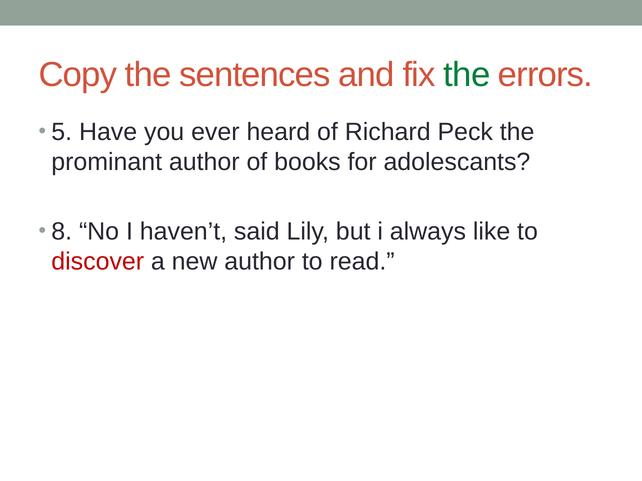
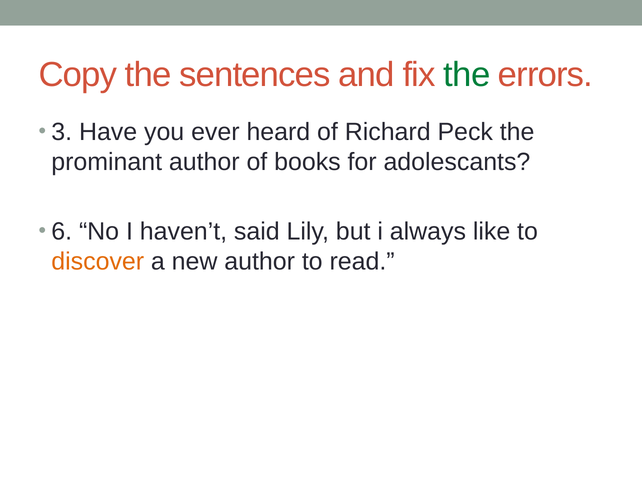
5: 5 -> 3 (62, 132)
8: 8 -> 6 (62, 232)
discover colour: red -> orange (98, 262)
